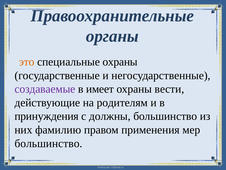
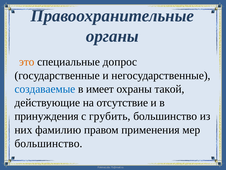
специальные охраны: охраны -> допрос (120, 62)
создаваемые colour: purple -> blue (45, 89)
вести: вести -> такой (170, 89)
родителям: родителям -> отсутствие (122, 102)
должны: должны -> грубить (110, 116)
